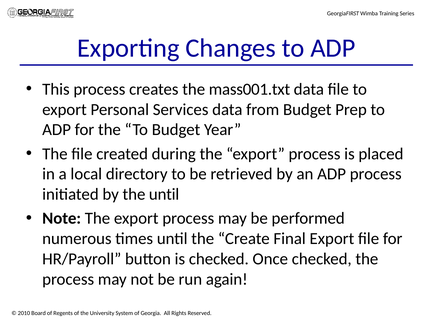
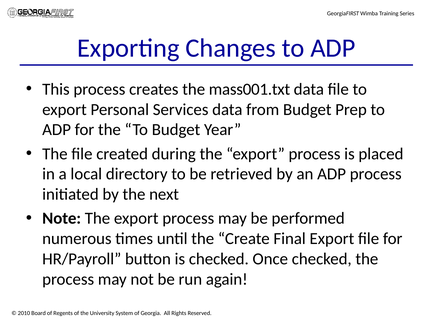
the until: until -> next (164, 194)
